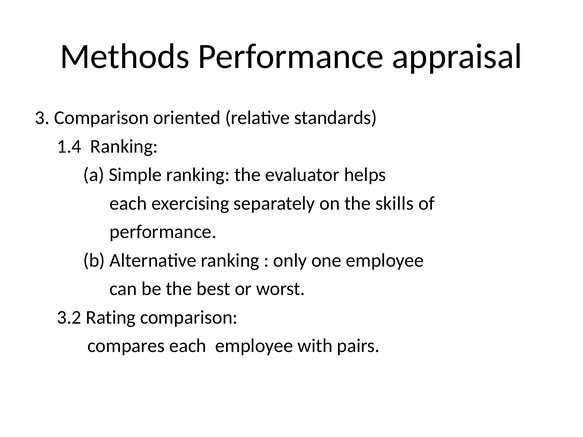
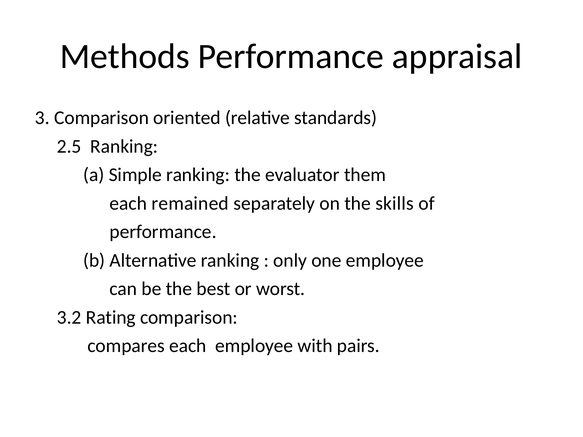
1.4: 1.4 -> 2.5 (69, 146)
helps: helps -> them (365, 175)
exercising: exercising -> remained (190, 203)
